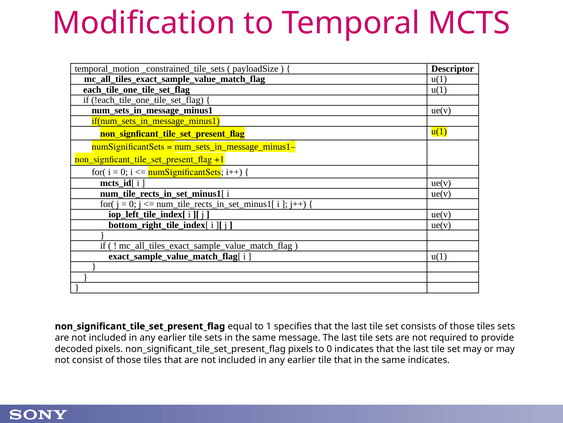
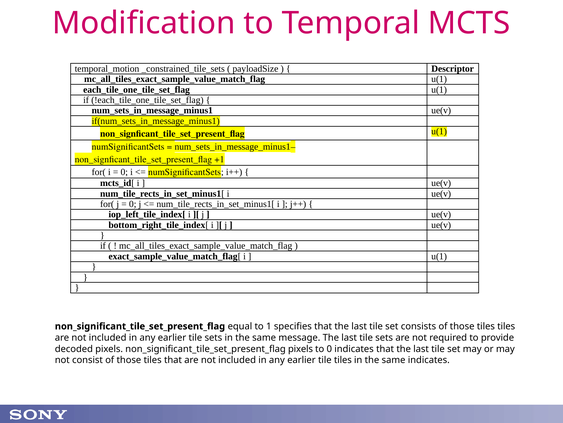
tiles sets: sets -> tiles (506, 326)
tile that: that -> tiles (343, 360)
